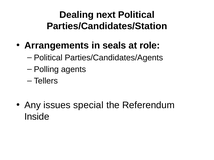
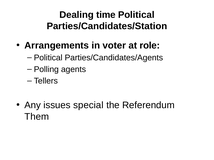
next: next -> time (106, 15)
seals: seals -> voter (114, 46)
Inside: Inside -> Them (37, 117)
